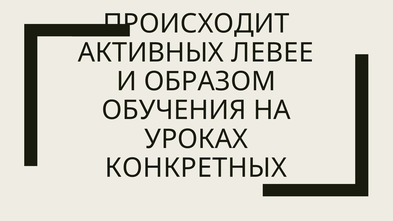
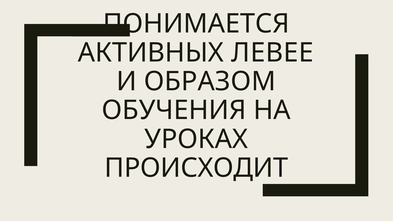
ПРОИСХОДИТ: ПРОИСХОДИТ -> ПОНИМАЕТСЯ (196, 24)
КОНКРЕТНЫХ: КОНКРЕТНЫХ -> ПРОИСХОДИТ (196, 168)
